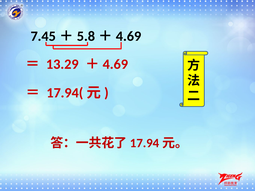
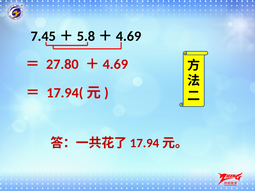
13.29: 13.29 -> 27.80 (62, 64)
